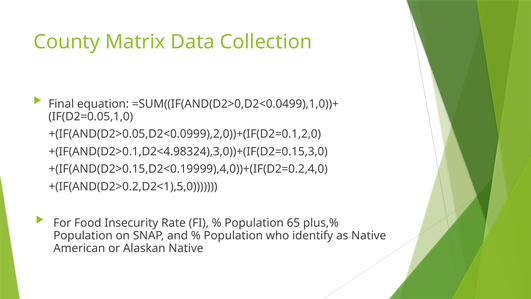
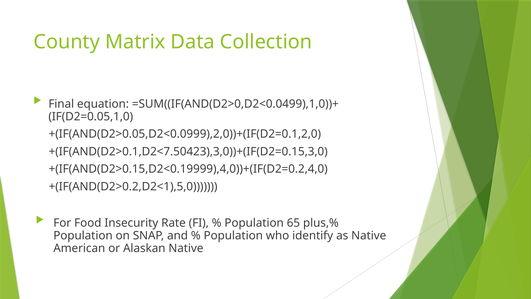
+(IF(AND(D2>0.1,D2<4.98324),3,0))+(IF(D2=0.15,3,0: +(IF(AND(D2>0.1,D2<4.98324),3,0))+(IF(D2=0.15,3,0 -> +(IF(AND(D2>0.1,D2<7.50423),3,0))+(IF(D2=0.15,3,0 (188, 151)
